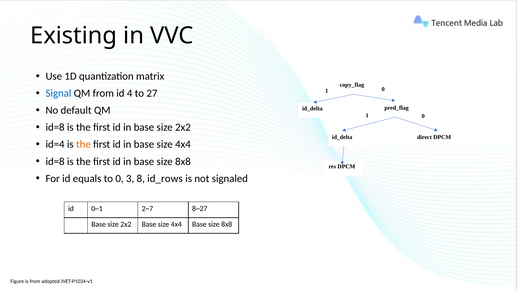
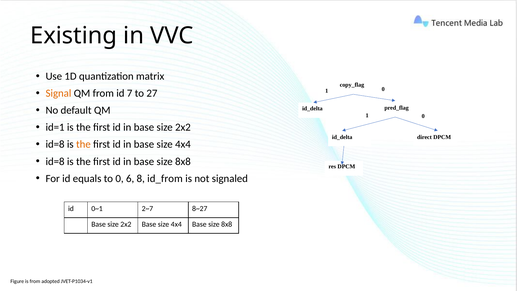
Signal colour: blue -> orange (58, 93)
4: 4 -> 7 (130, 93)
id=8: id=8 -> id=1 (55, 127)
id=4: id=4 -> id=8 (55, 144)
3: 3 -> 6 (130, 178)
id_rows: id_rows -> id_from (165, 178)
